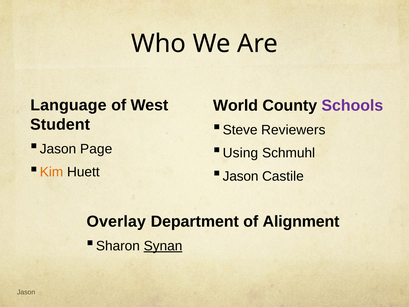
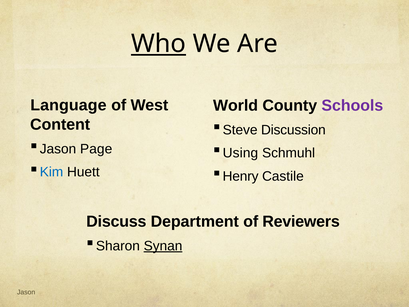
Who underline: none -> present (159, 44)
Student: Student -> Content (60, 124)
Reviewers: Reviewers -> Discussion (293, 130)
Kim colour: orange -> blue (52, 172)
Jason: Jason -> Henry (241, 176)
Overlay: Overlay -> Discuss (116, 221)
Alignment: Alignment -> Reviewers (301, 221)
